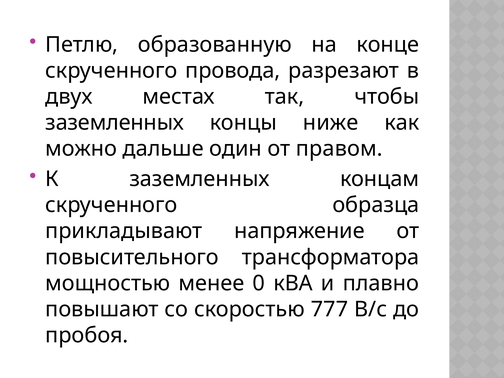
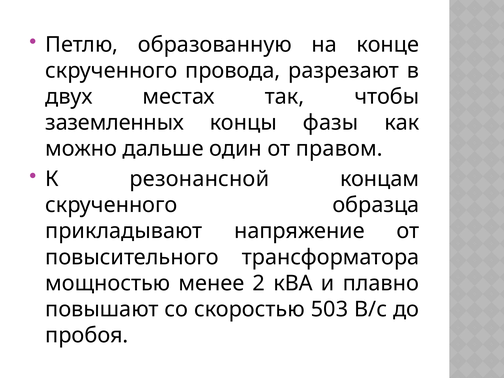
ниже: ниже -> фазы (331, 123)
К заземленных: заземленных -> резонансной (199, 179)
0: 0 -> 2 (259, 283)
777: 777 -> 503 (329, 309)
